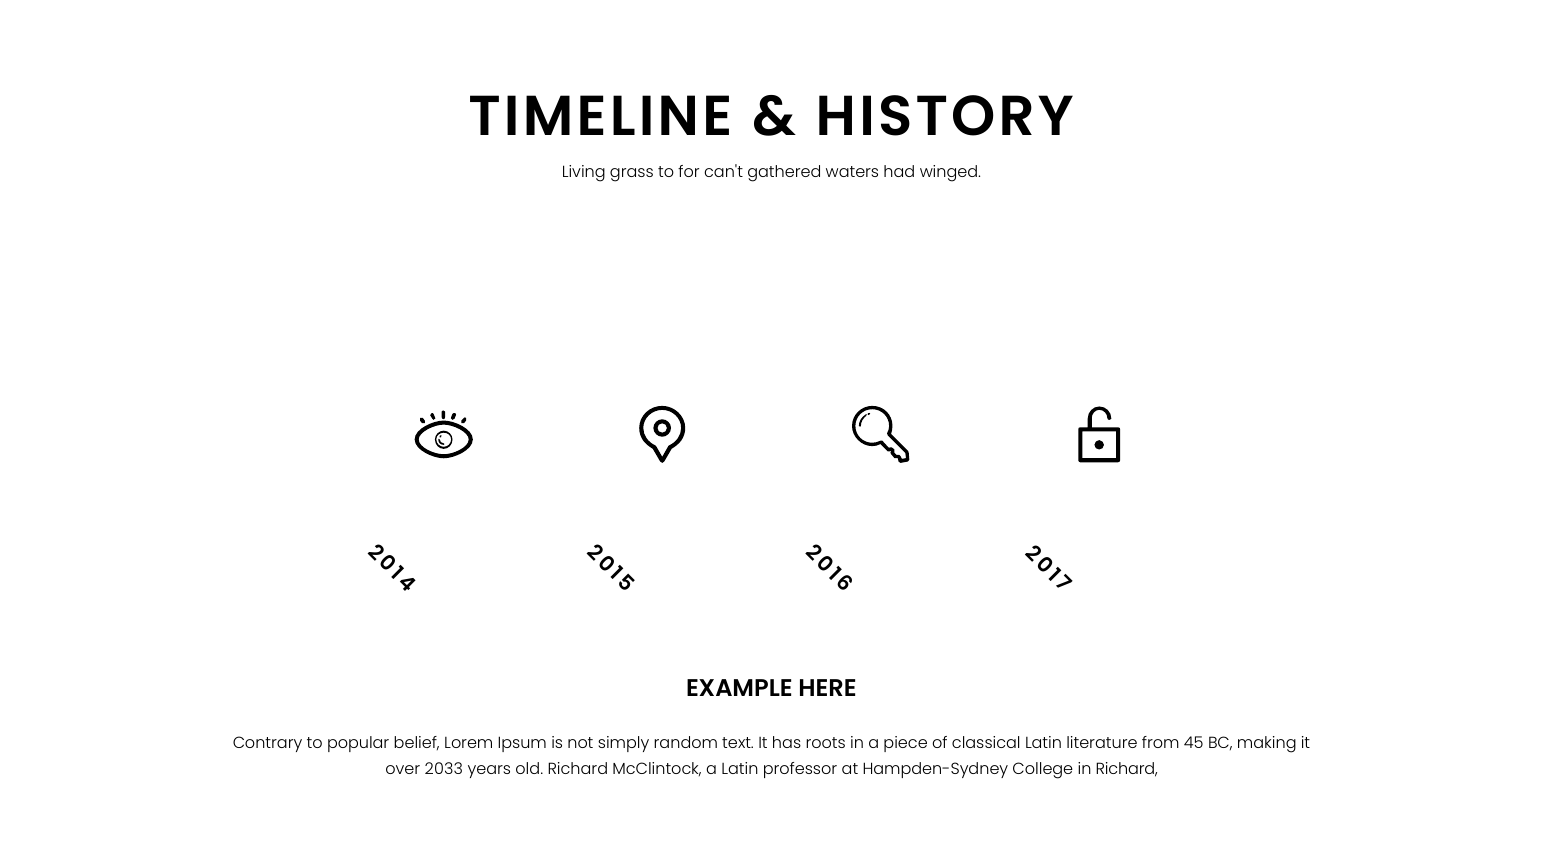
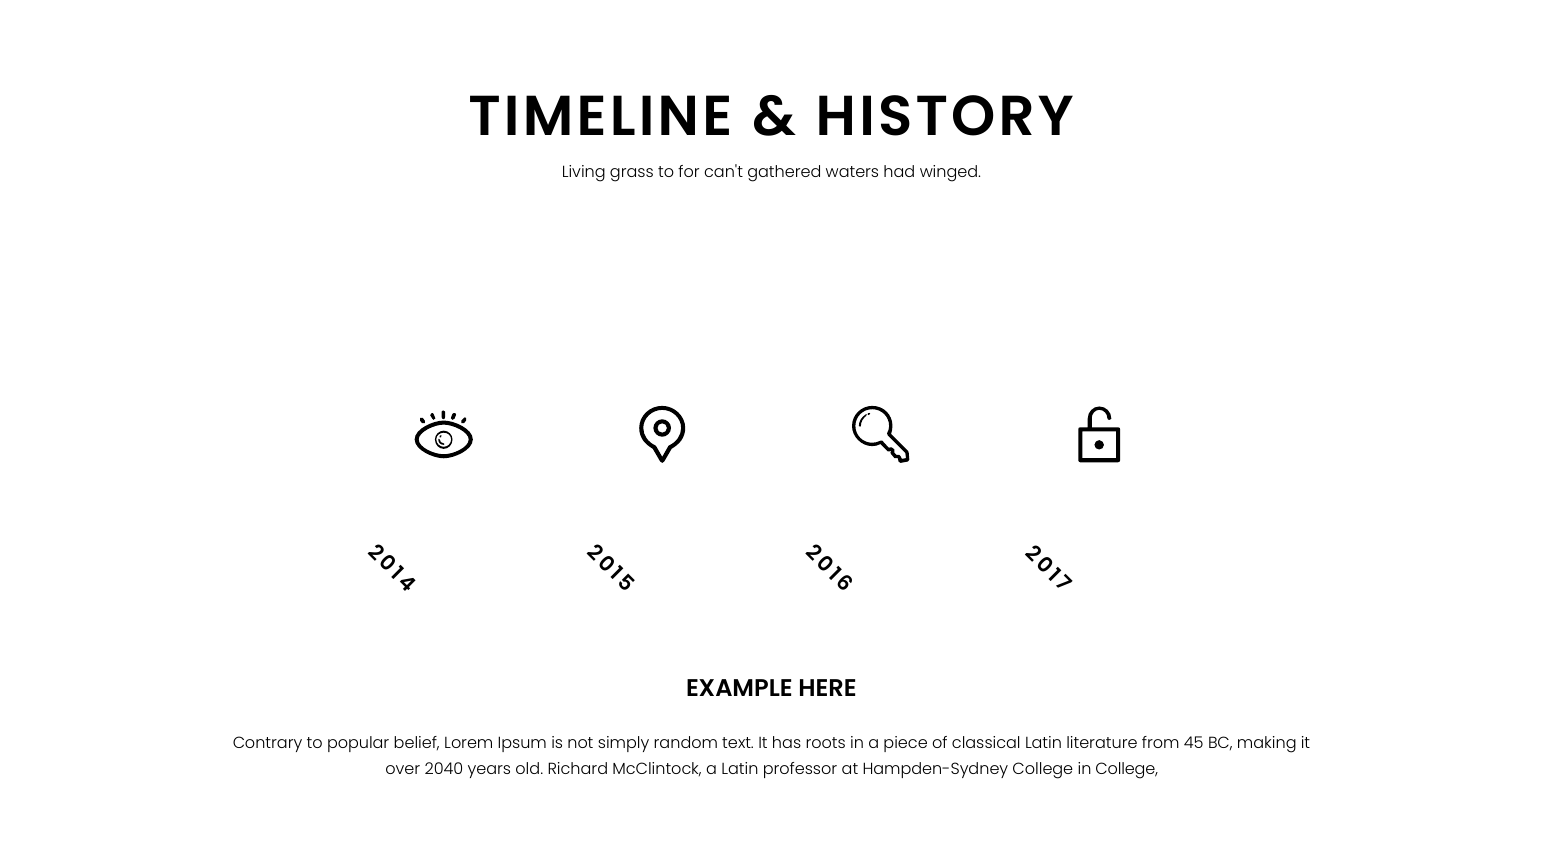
2033: 2033 -> 2040 (444, 769)
in Richard: Richard -> College (1127, 769)
